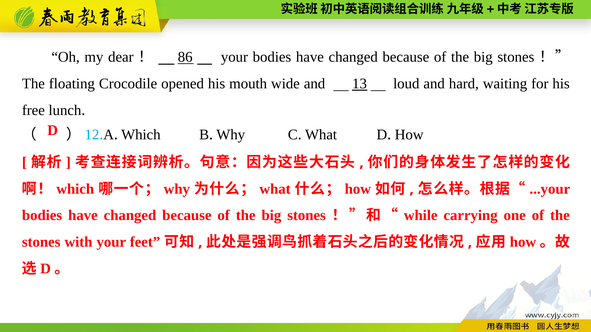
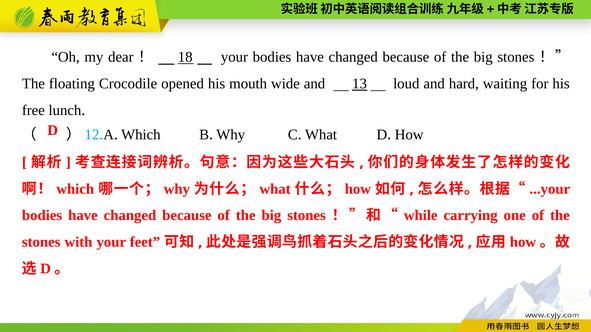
86: 86 -> 18 (185, 57)
